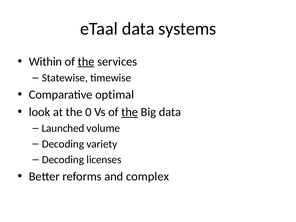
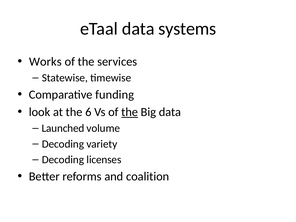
Within: Within -> Works (45, 62)
the underline: present -> none (86, 62)
optimal: optimal -> funding (115, 95)
0: 0 -> 6 (88, 112)
complex: complex -> coalition (148, 176)
